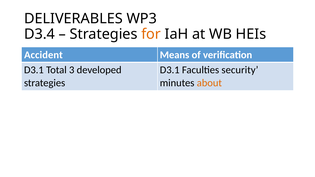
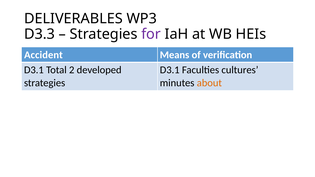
D3.4: D3.4 -> D3.3 (39, 34)
for colour: orange -> purple (151, 34)
3: 3 -> 2 (72, 70)
security: security -> cultures (240, 70)
